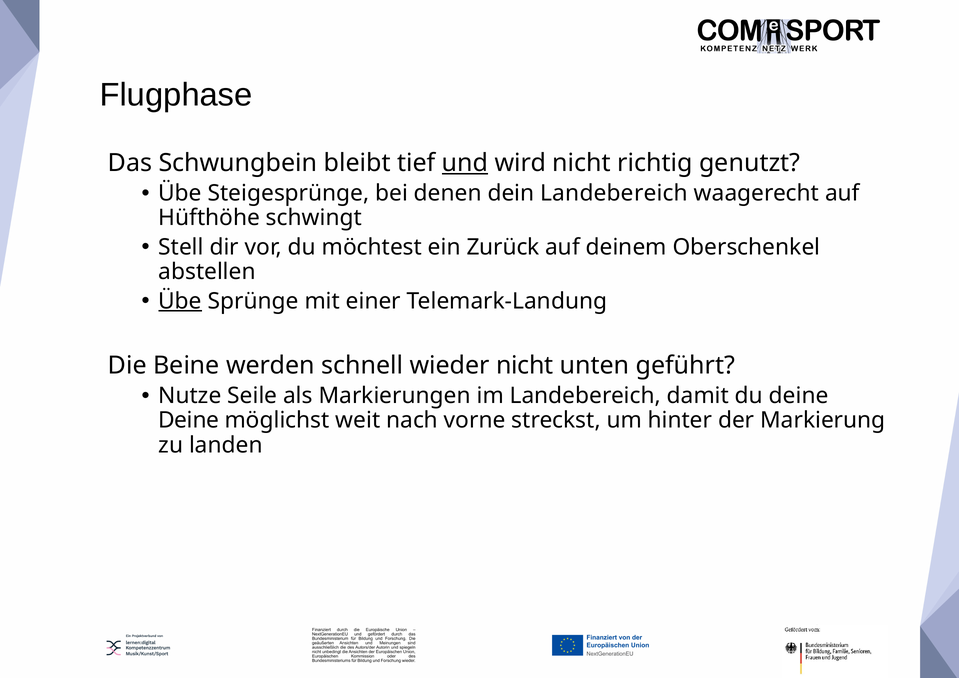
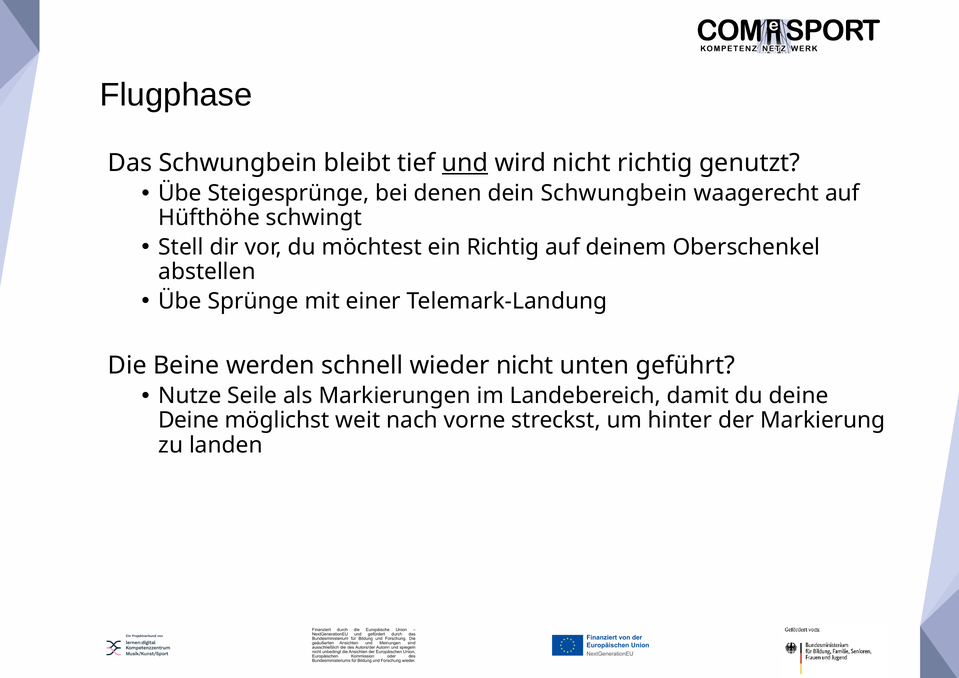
dein Landebereich: Landebereich -> Schwungbein (614, 193)
ein Zurück: Zurück -> Richtig (503, 247)
Übe underline: present -> none (180, 301)
